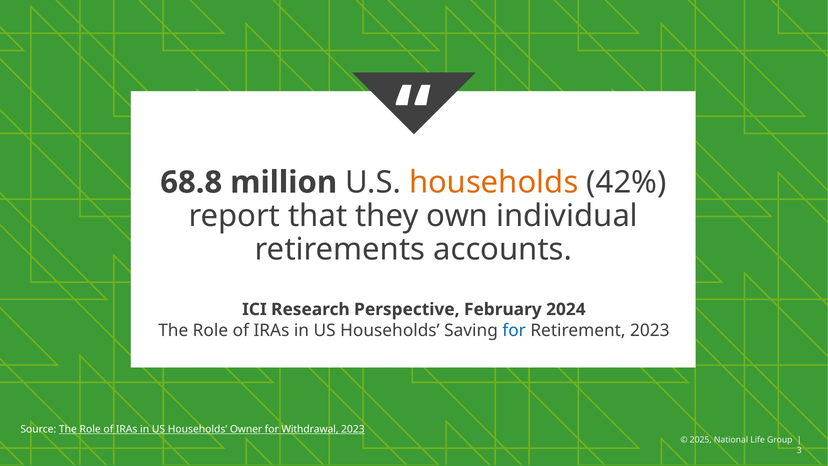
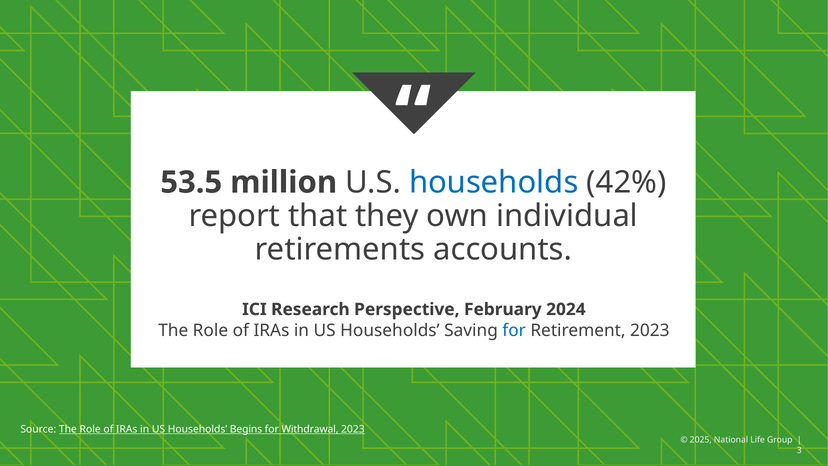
68.8: 68.8 -> 53.5 (191, 182)
households colour: orange -> blue (494, 182)
Owner: Owner -> Begins (246, 429)
